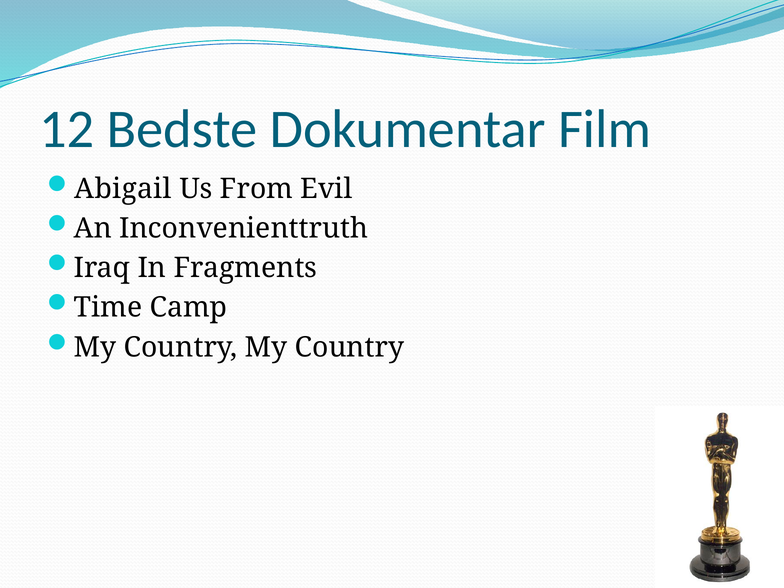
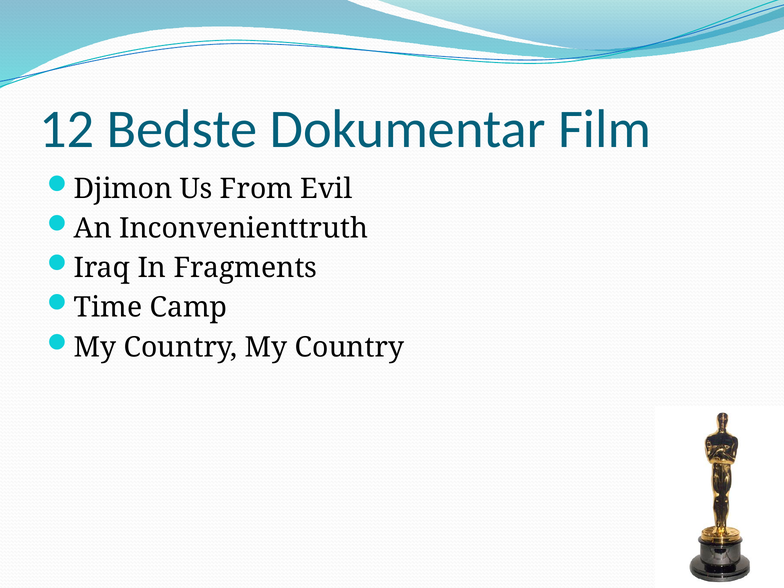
Abigail: Abigail -> Djimon (123, 189)
